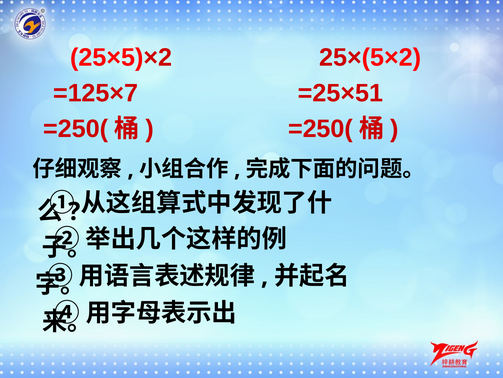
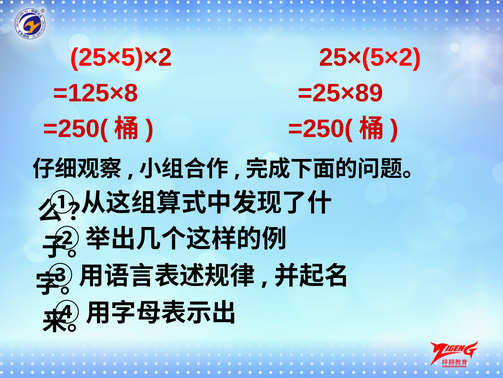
=125×7: =125×7 -> =125×8 (96, 93)
=25×51: =25×51 -> =25×89 (340, 93)
